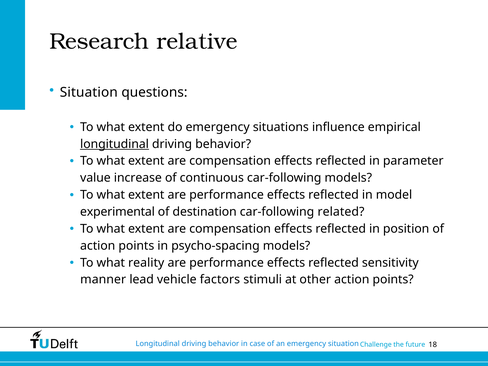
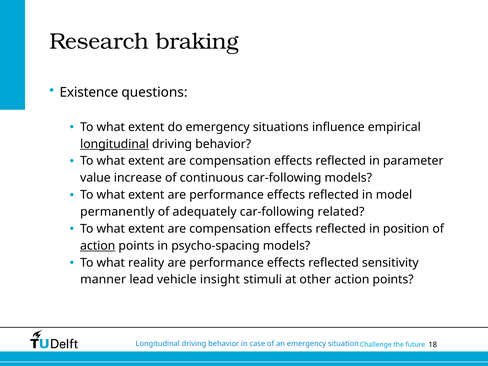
relative: relative -> braking (197, 41)
Situation: Situation -> Existence (89, 92)
experimental: experimental -> permanently (117, 212)
destination: destination -> adequately (205, 212)
action underline: none -> present (98, 246)
factors: factors -> insight (220, 280)
